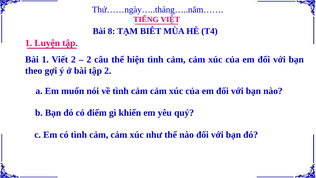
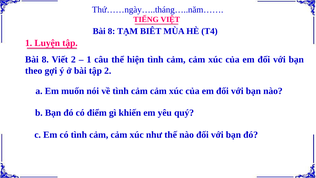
1: 1 -> 8 (45, 59)
2: 2 -> 1 (89, 59)
